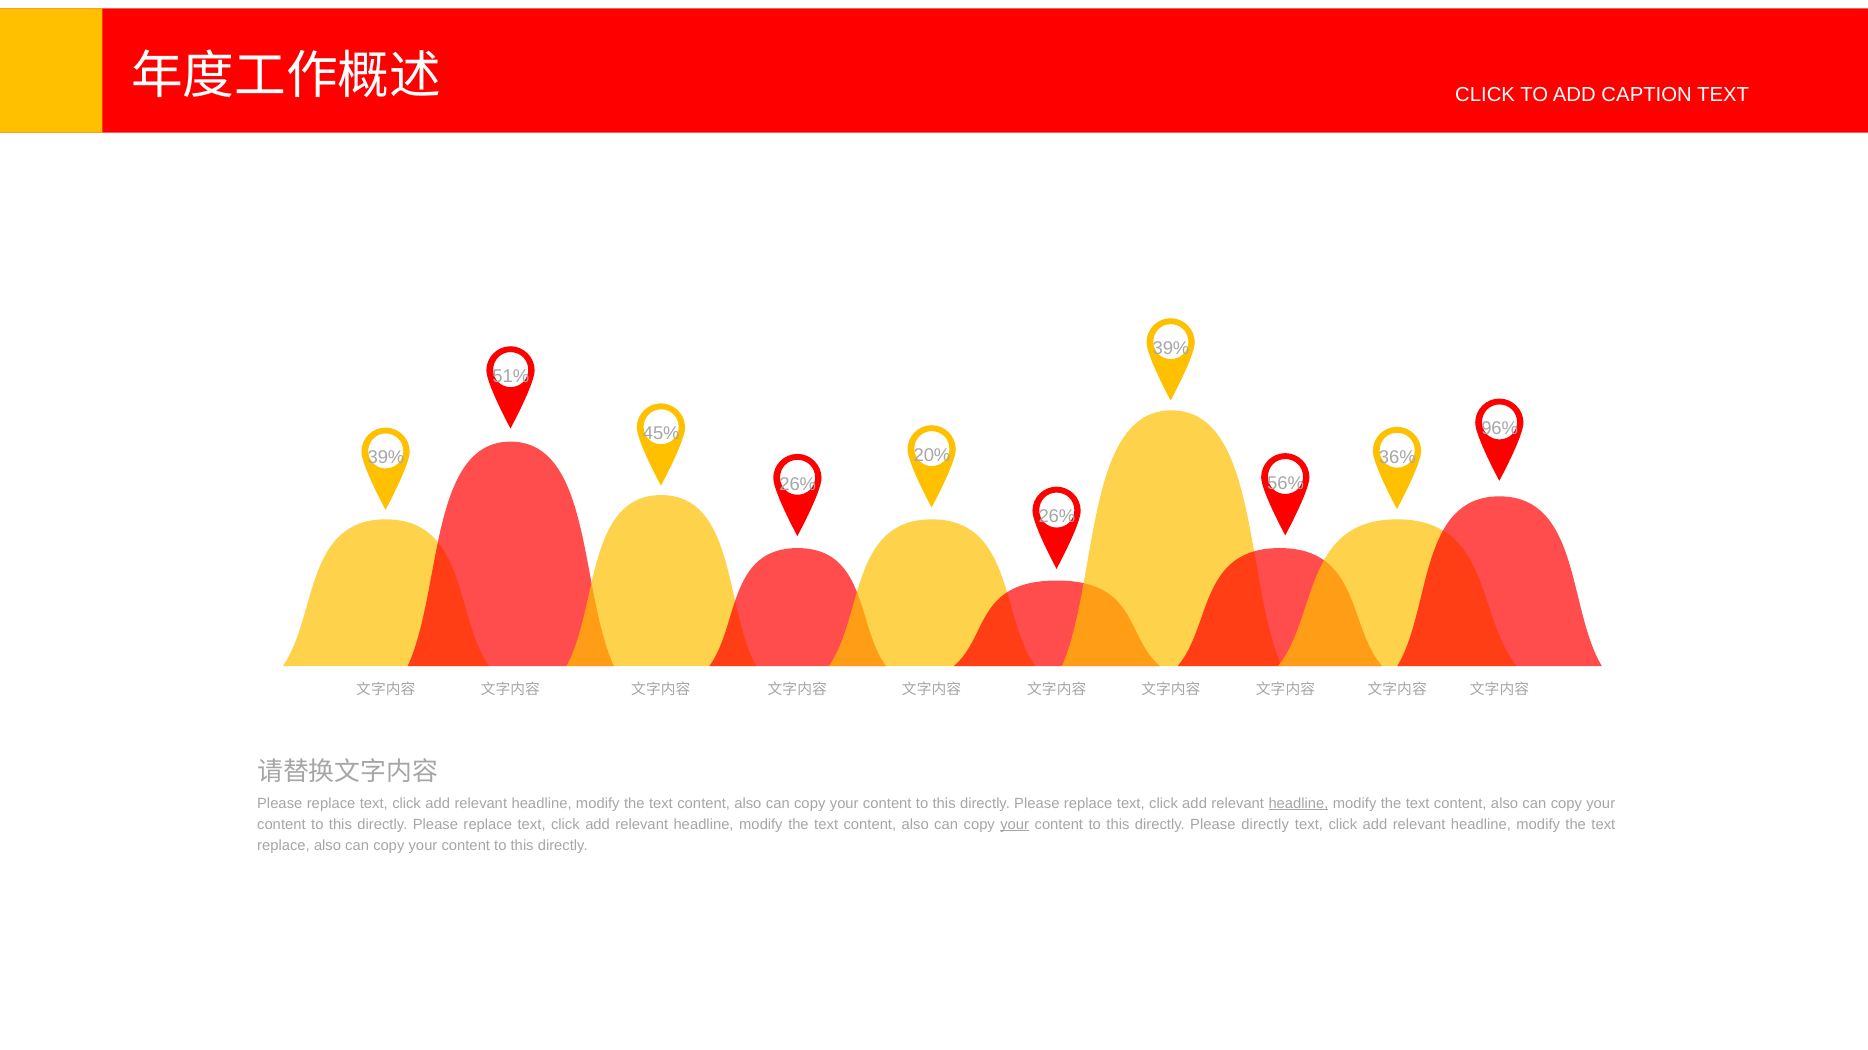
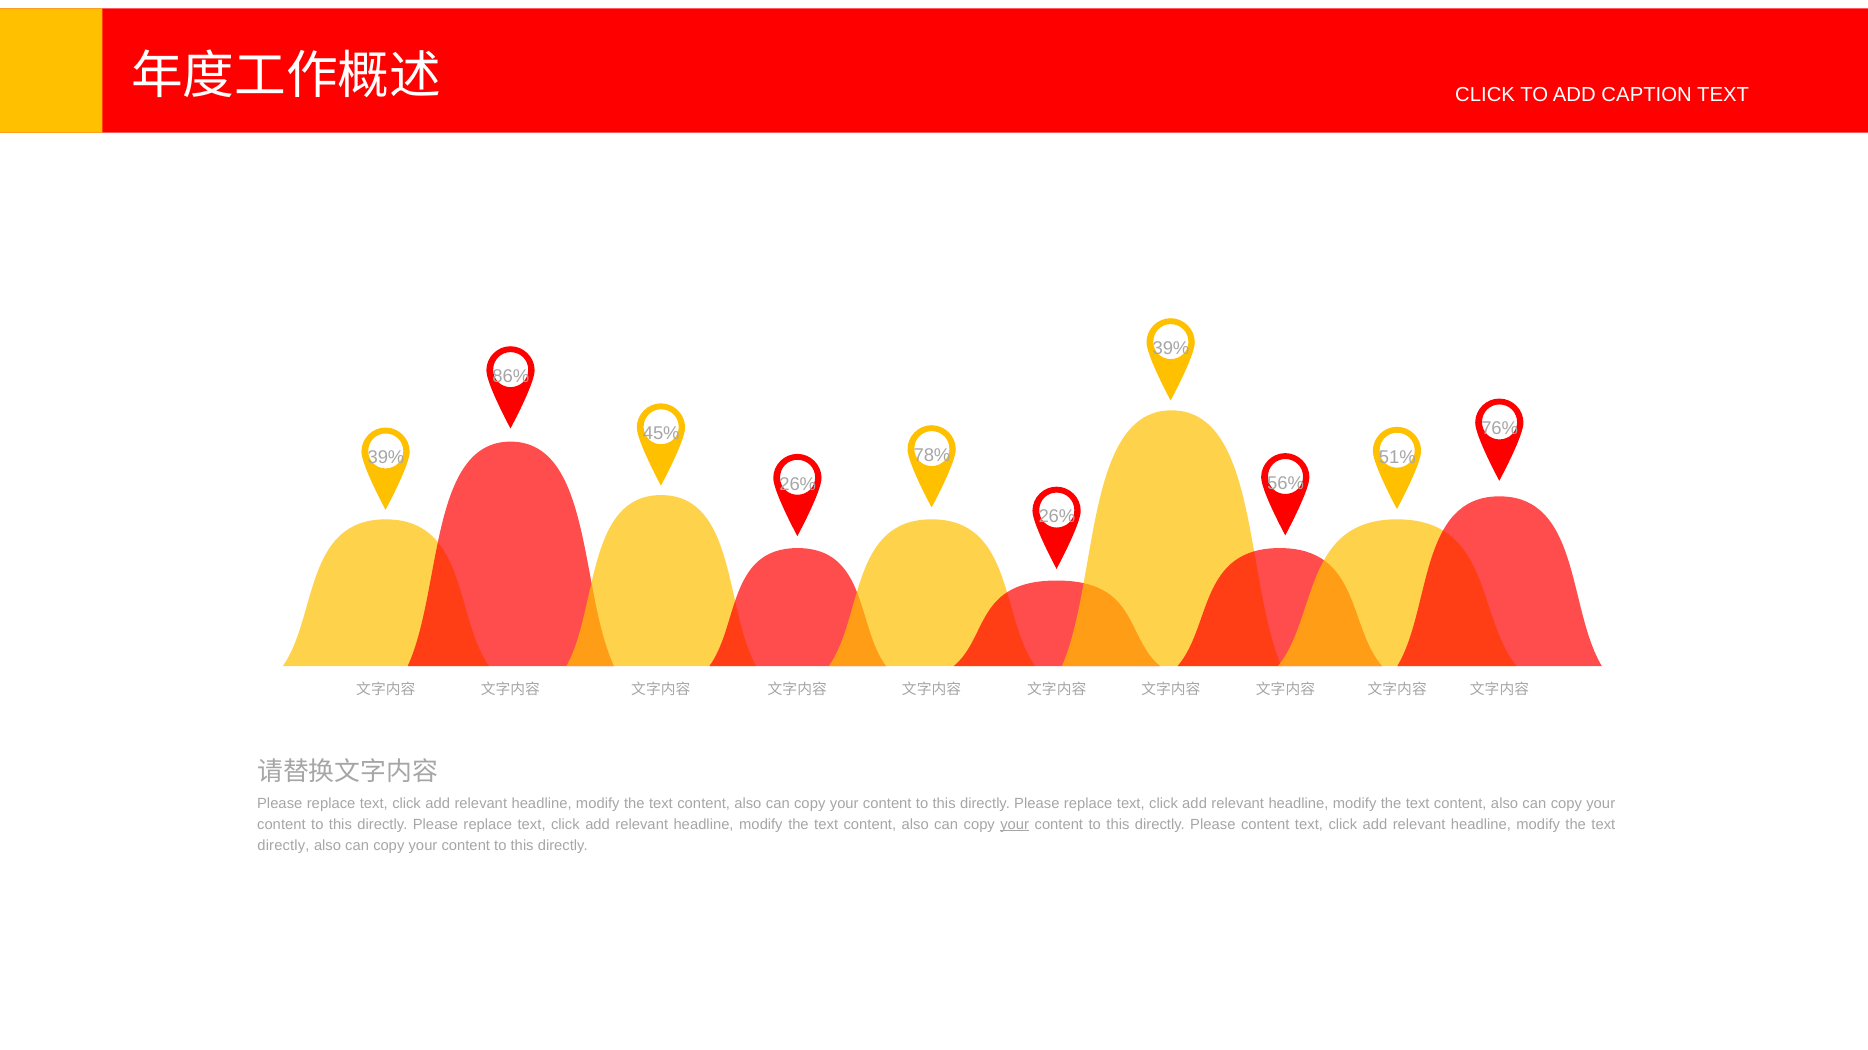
51%: 51% -> 86% (511, 377)
96%: 96% -> 76% (1500, 429)
20%: 20% -> 78% (932, 456)
36%: 36% -> 51% (1397, 457)
headline underline: present -> none (1298, 804)
Please directly: directly -> content (1265, 825)
replace: replace -> directly (283, 846)
